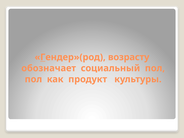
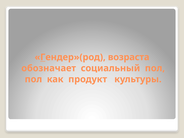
возрасту: возрасту -> возраста (129, 57)
